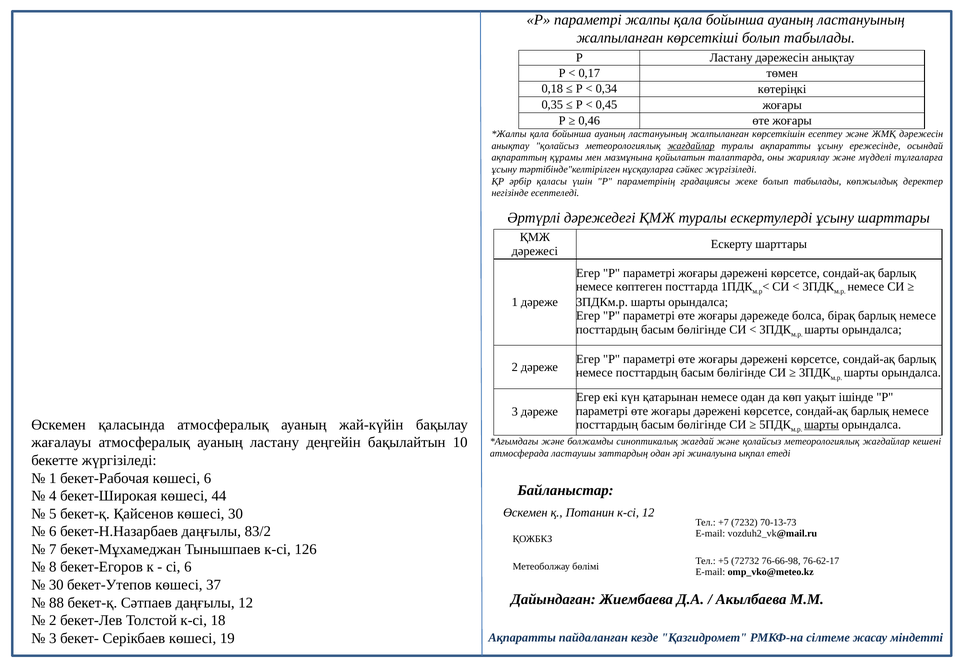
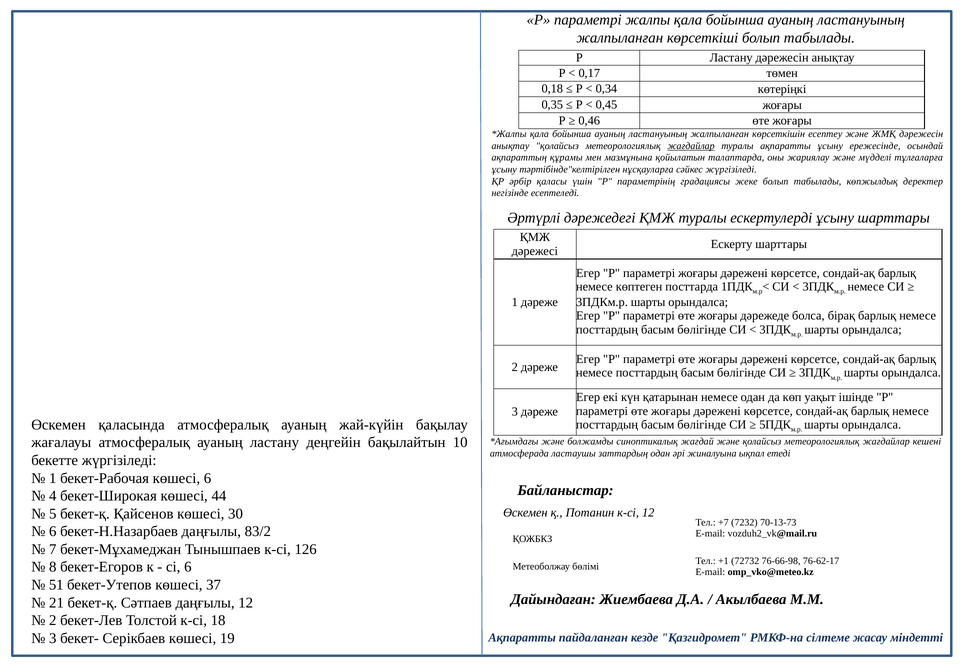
шарты underline: present -> none (822, 425)
+5: +5 -> +1 (723, 561)
30: 30 -> 51 (56, 585)
88: 88 -> 21 (57, 603)
